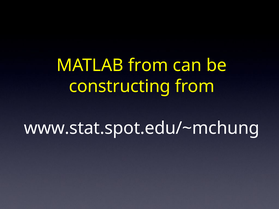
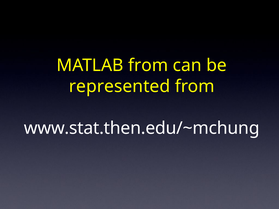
constructing: constructing -> represented (120, 86)
www.stat.spot.edu/~mchung: www.stat.spot.edu/~mchung -> www.stat.then.edu/~mchung (142, 128)
